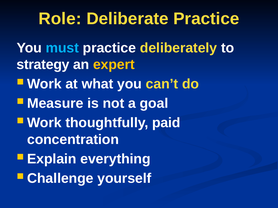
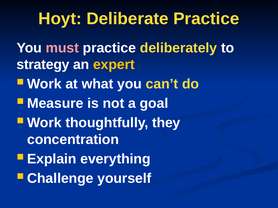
Role: Role -> Hoyt (60, 19)
must colour: light blue -> pink (62, 48)
paid: paid -> they (166, 123)
